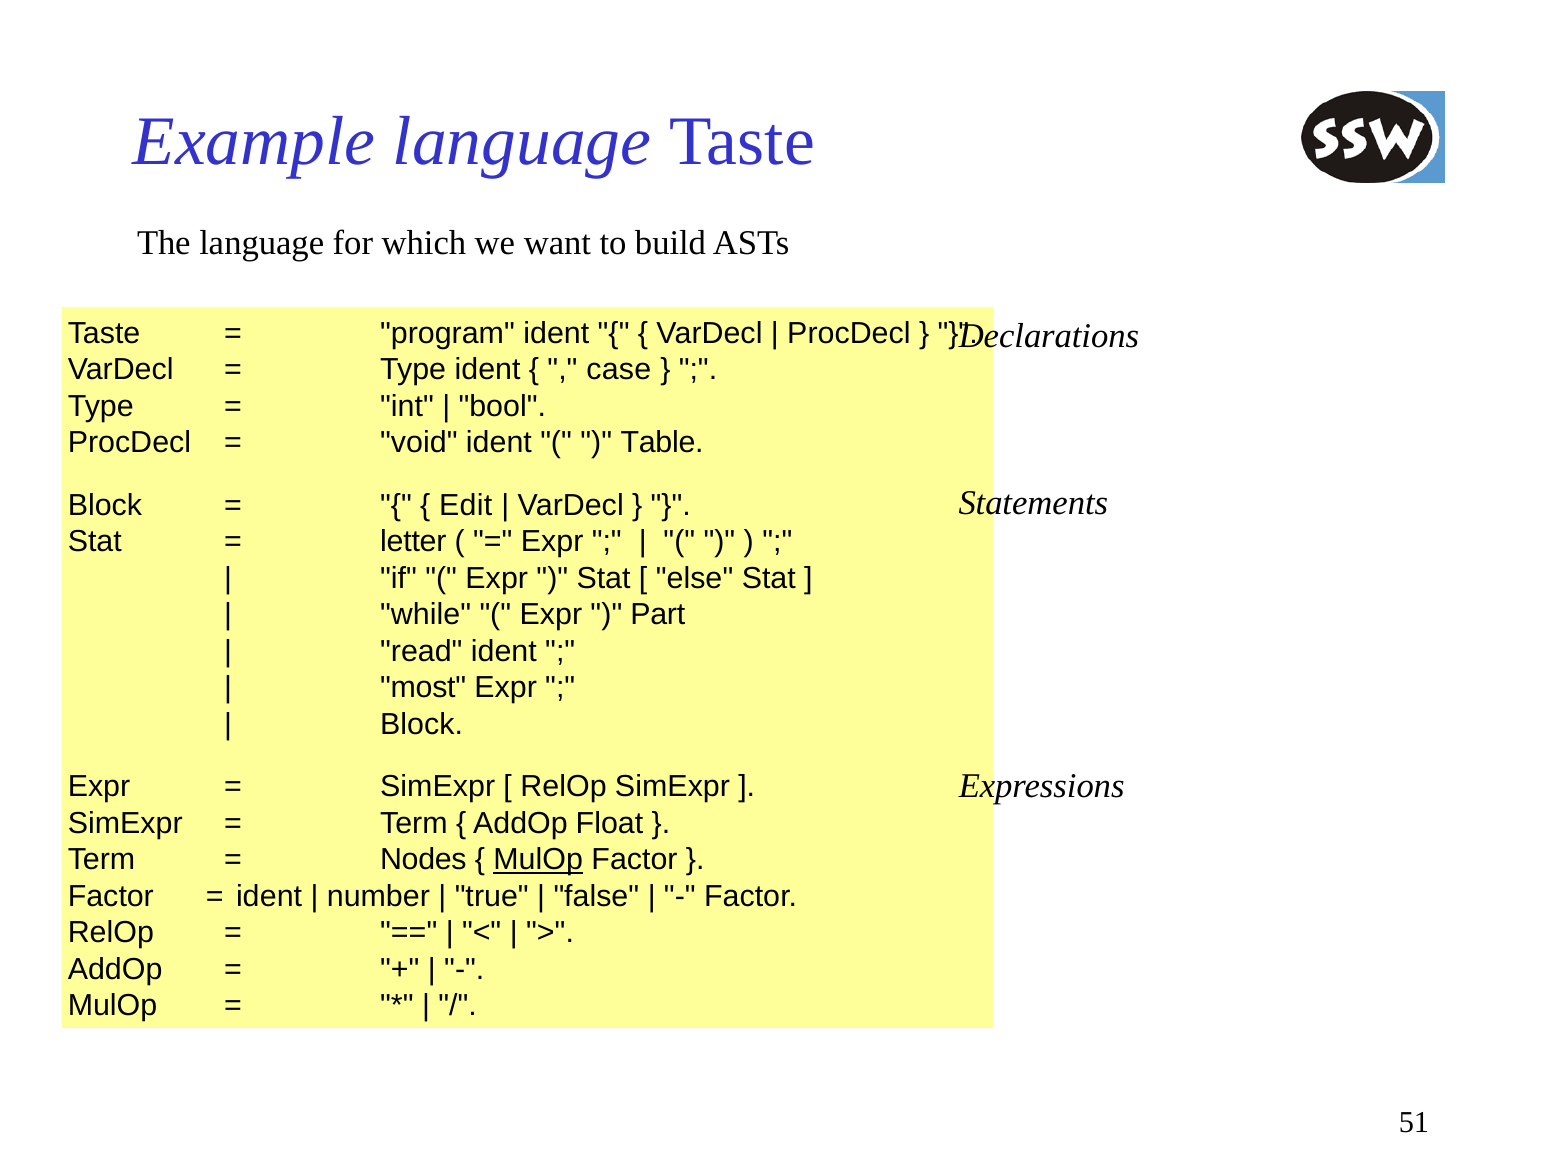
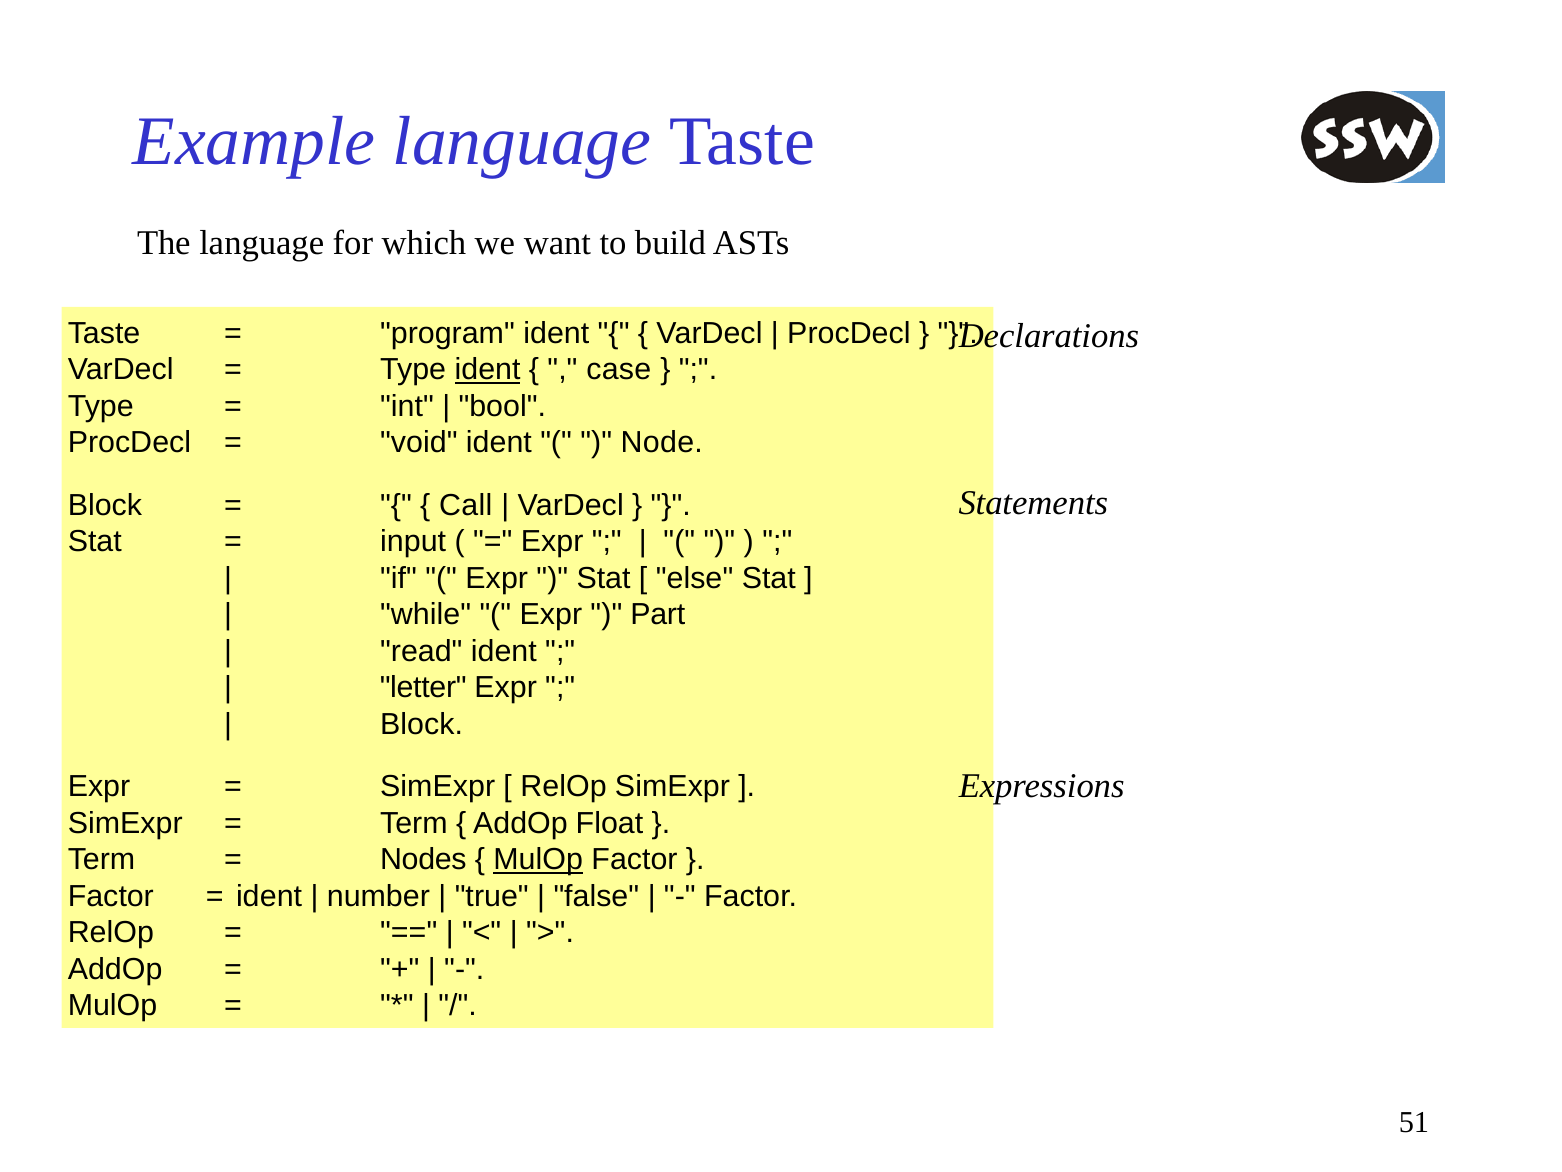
ident underline: none -> present (488, 370)
Table: Table -> Node (662, 443)
Edit: Edit -> Call (466, 505)
letter: letter -> input (413, 542)
most: most -> letter (423, 688)
